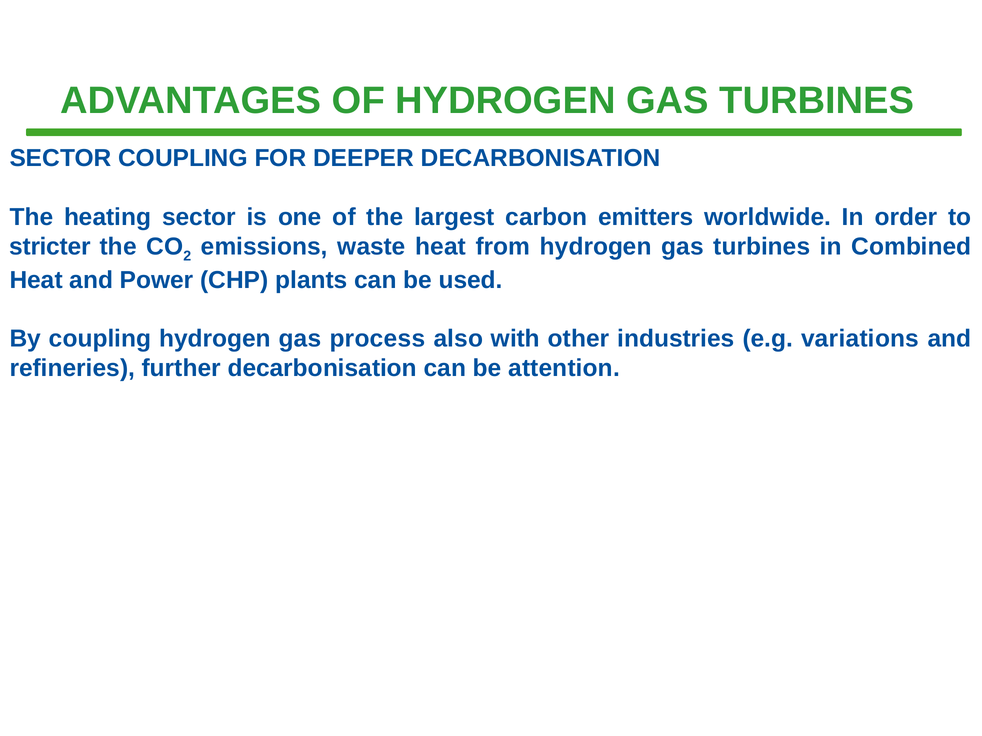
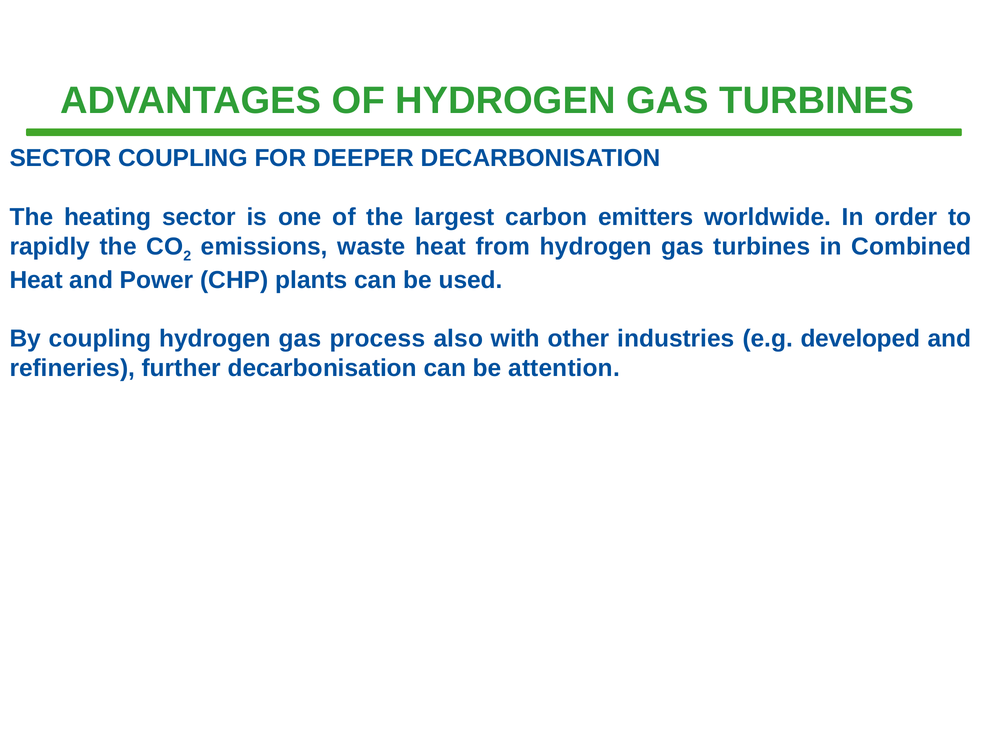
stricter: stricter -> rapidly (50, 247)
variations: variations -> developed (860, 339)
